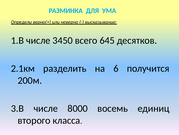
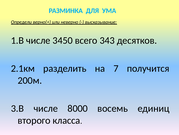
645: 645 -> 343 (107, 40)
6: 6 -> 7 (116, 68)
